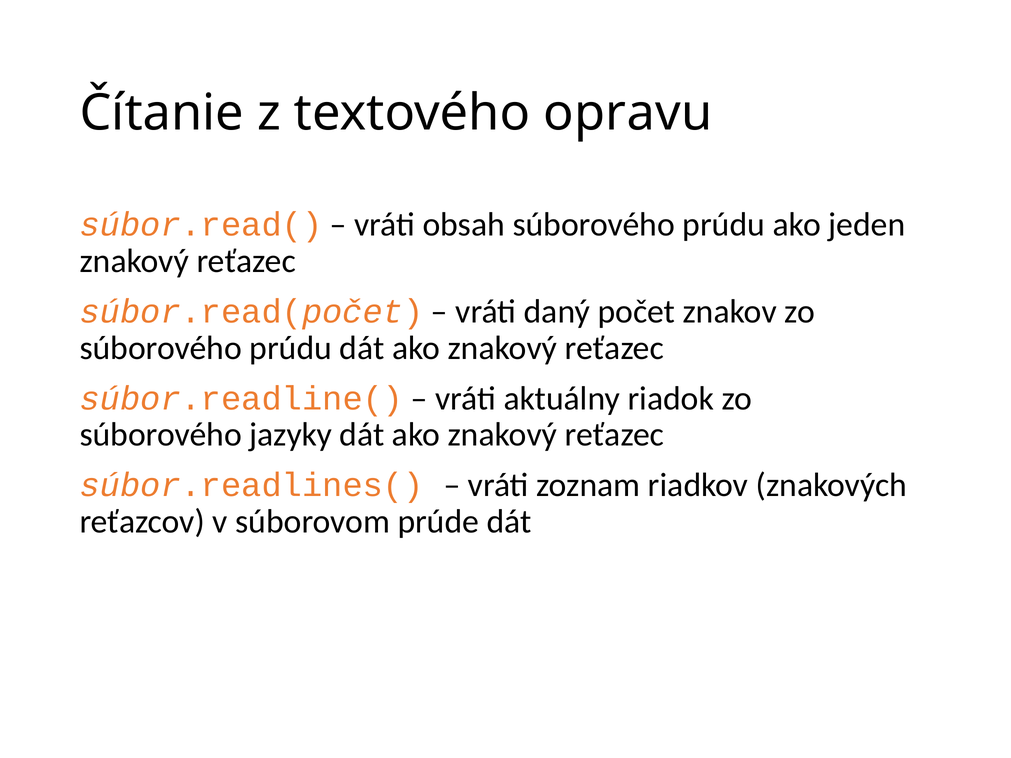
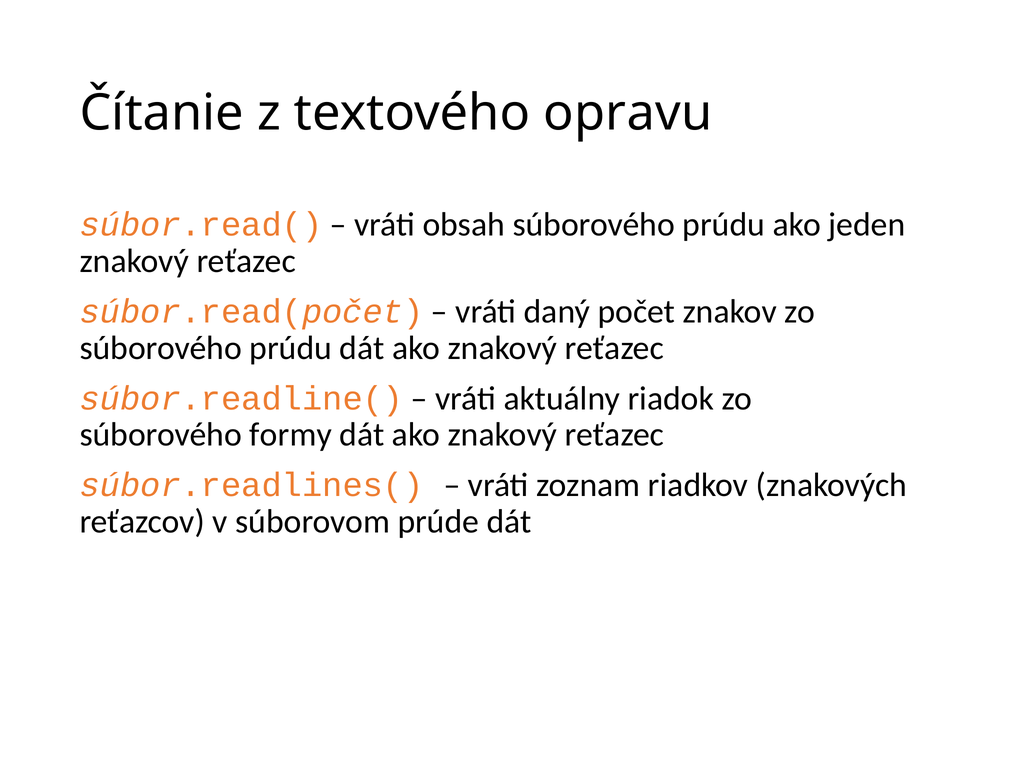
jazyky: jazyky -> formy (291, 435)
